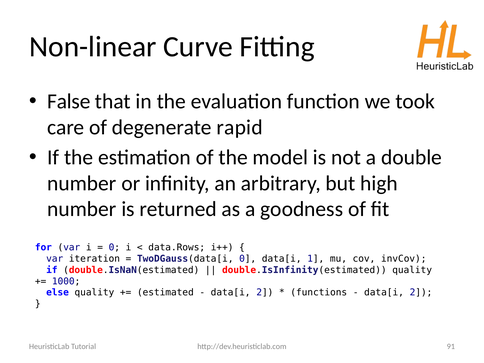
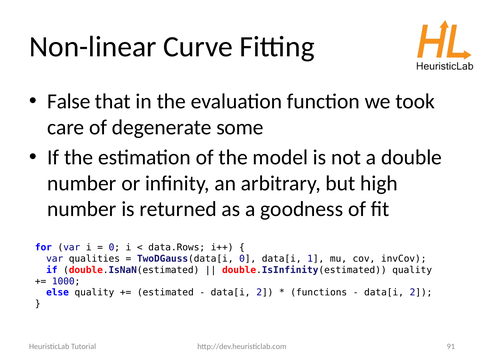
rapid: rapid -> some (240, 127)
iteration: iteration -> qualities (94, 259)
